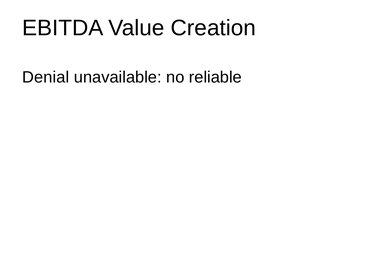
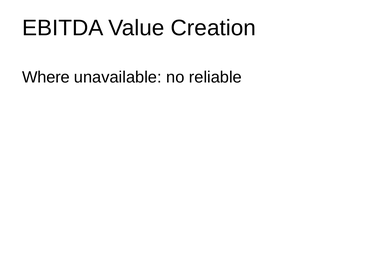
Denial: Denial -> Where (46, 77)
